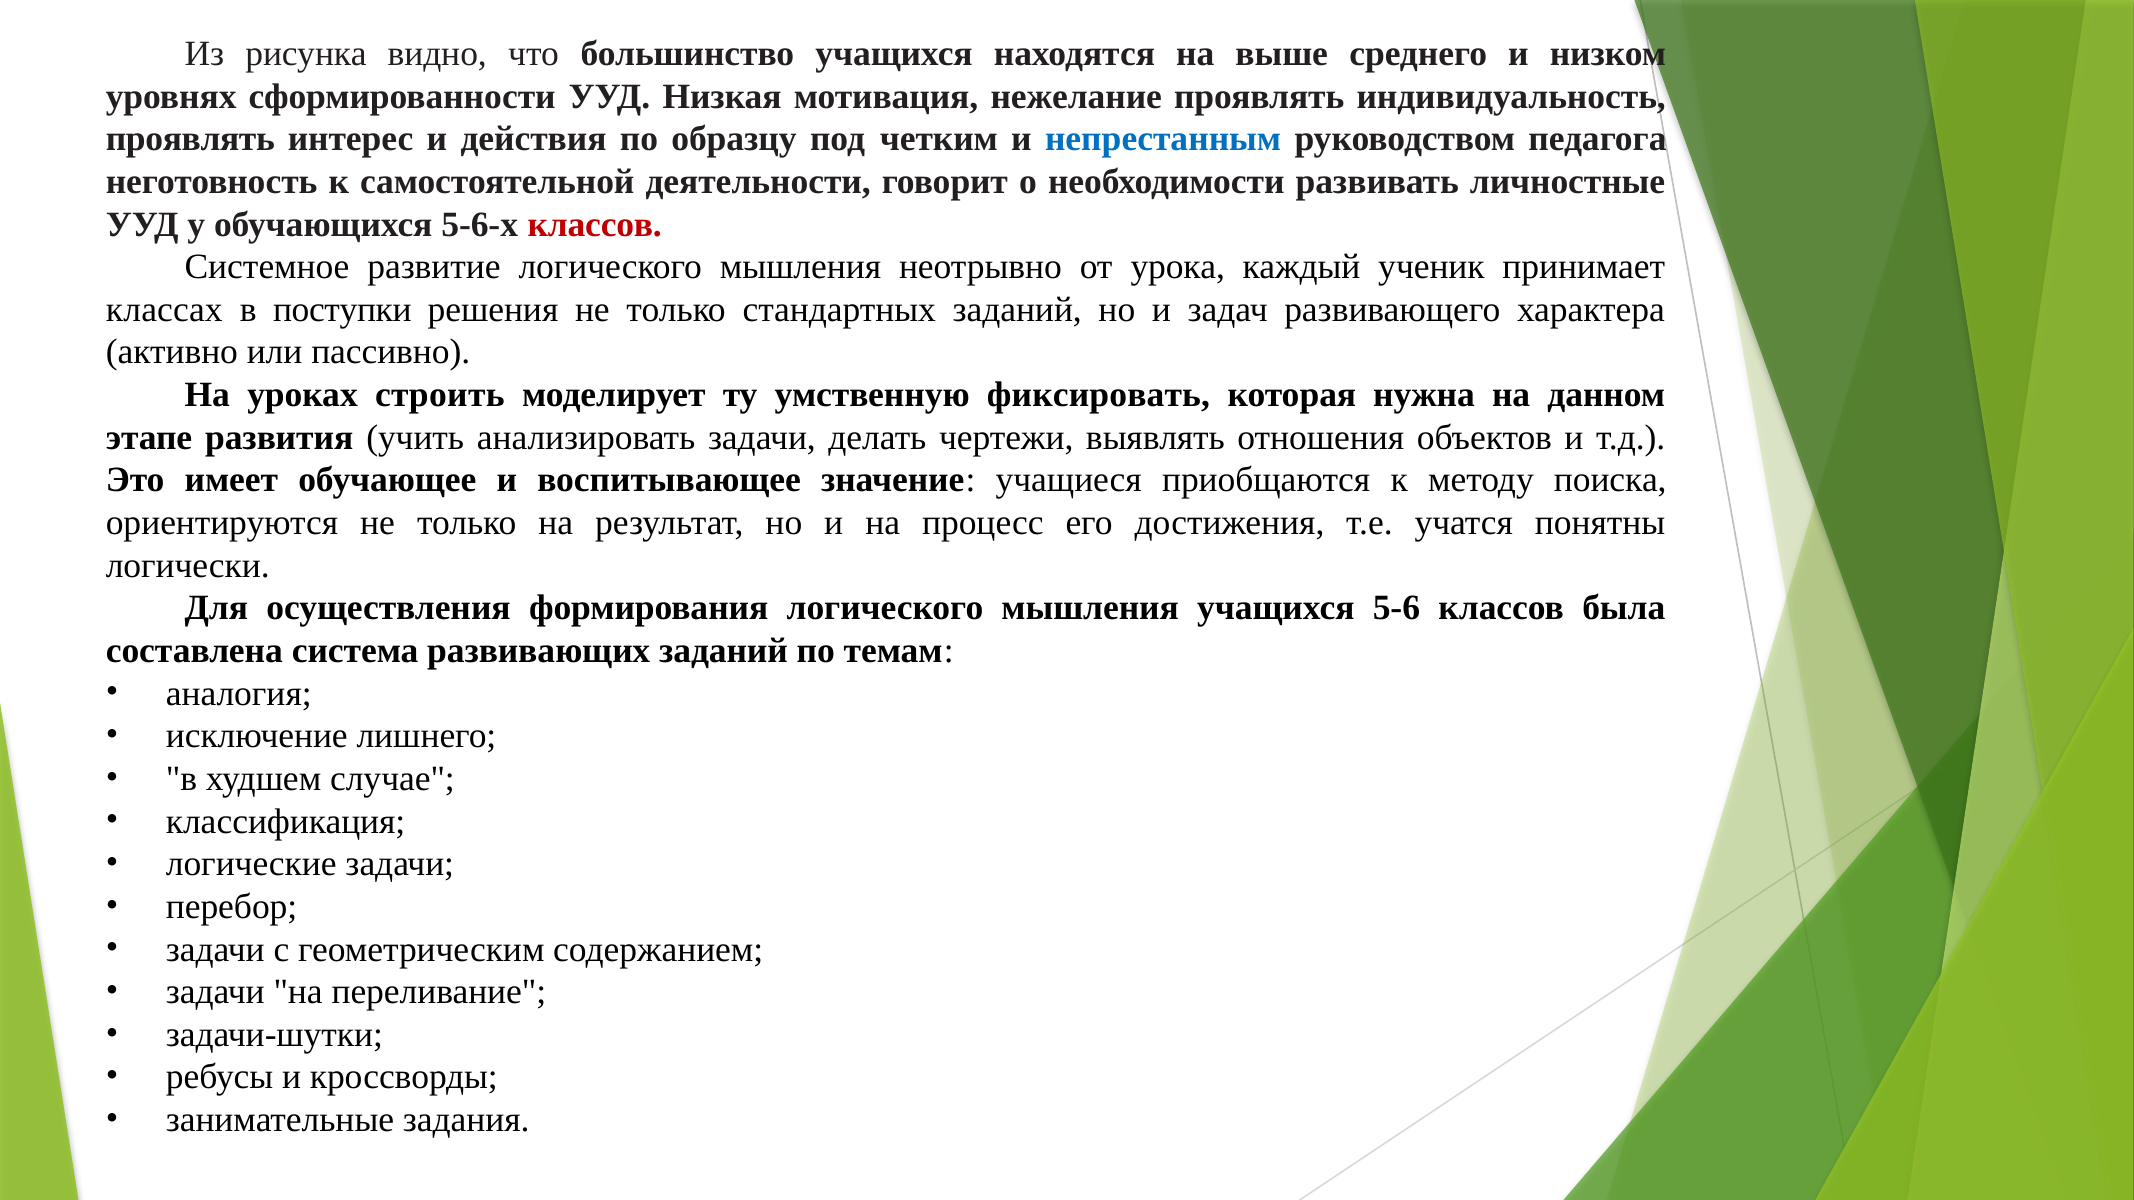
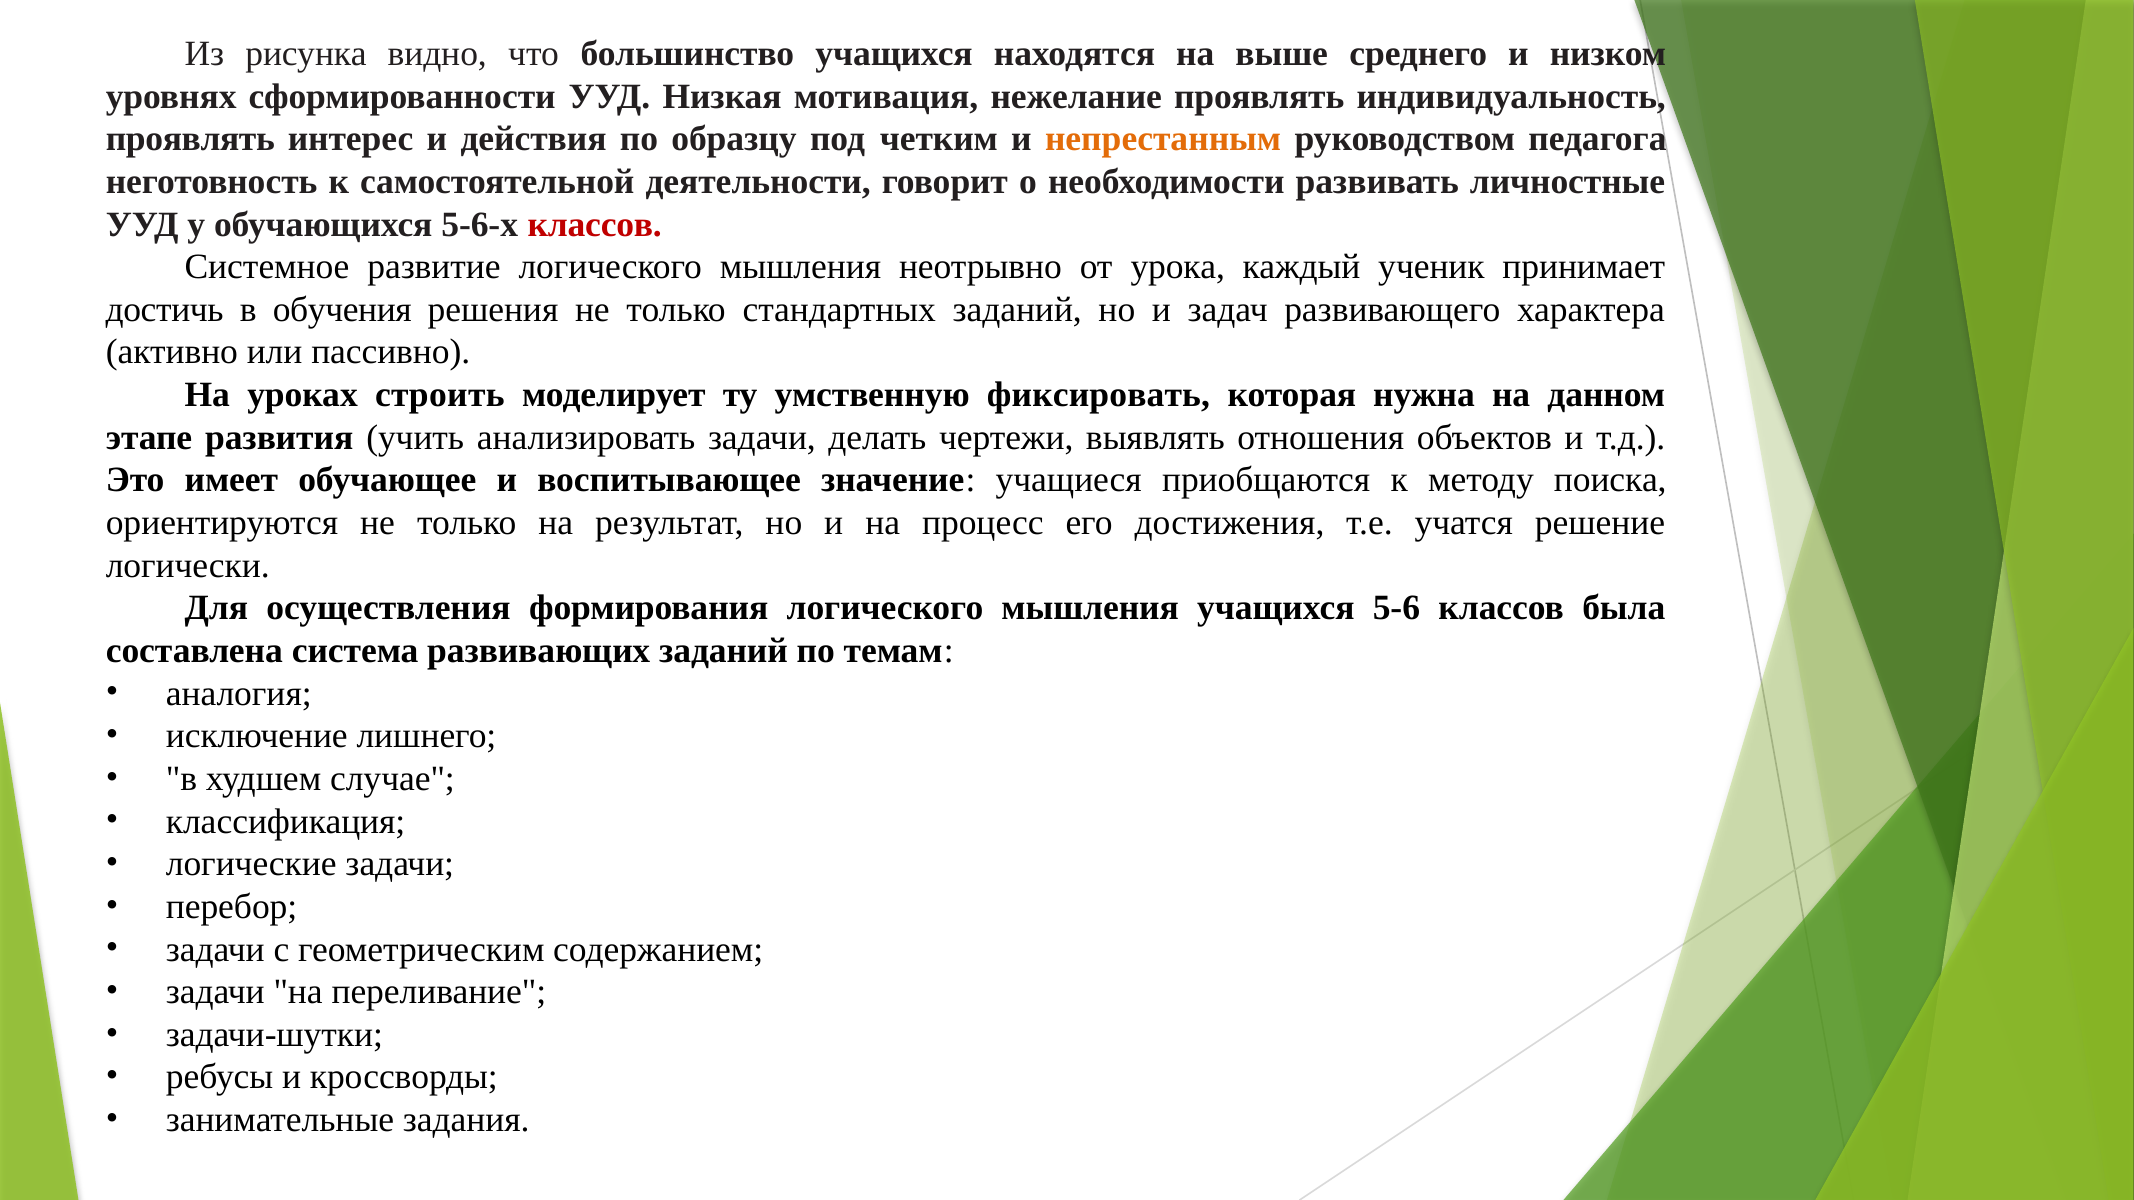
непрестанным colour: blue -> orange (1163, 139)
классах: классах -> достичь (165, 310)
поступки: поступки -> обучения (342, 310)
понятны: понятны -> решение (1600, 523)
